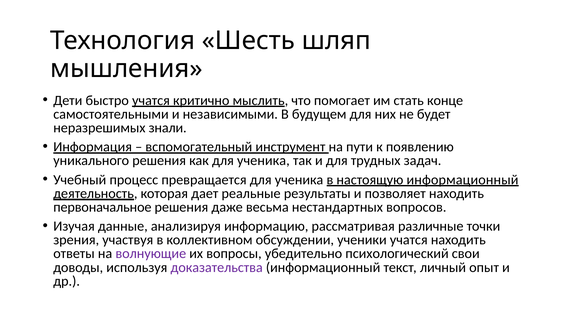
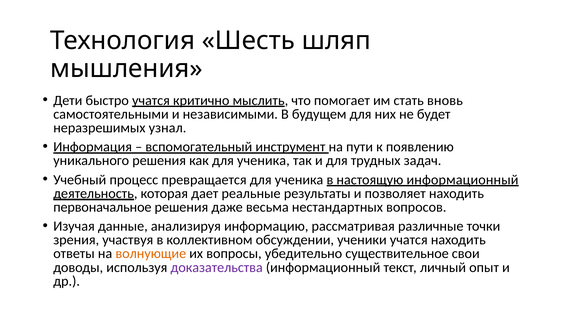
конце: конце -> вновь (445, 101)
знали: знали -> узнал (168, 128)
волнующие colour: purple -> orange (151, 254)
психологический: психологический -> существительное (397, 254)
